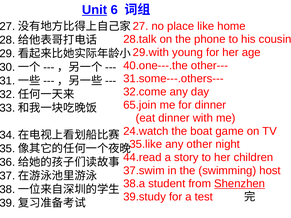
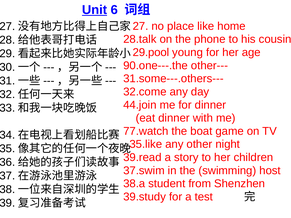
29.with: 29.with -> 29.pool (151, 52)
40.one---.the: 40.one---.the -> 90.one---.the (156, 66)
65.join: 65.join -> 44.join (140, 105)
24.watch: 24.watch -> 77.watch (146, 131)
44.read: 44.read -> 39.read (142, 158)
Shenzhen underline: present -> none (240, 184)
